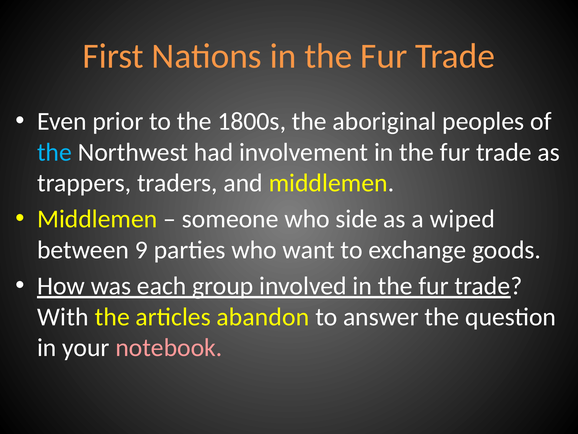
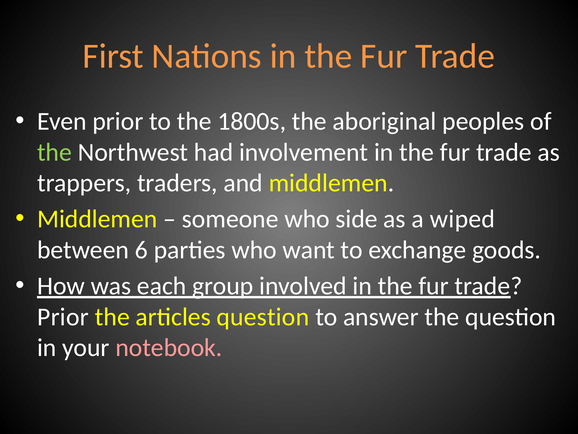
the colour: light blue -> light green (55, 152)
9: 9 -> 6 (141, 250)
With: With -> Prior (63, 317)
articles abandon: abandon -> question (263, 317)
